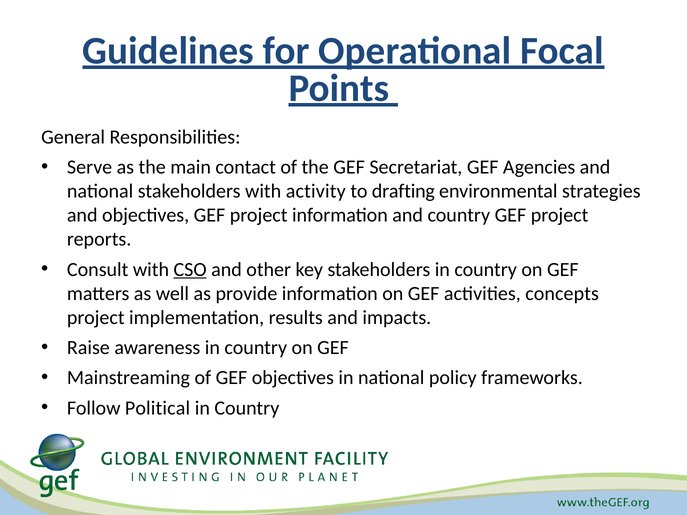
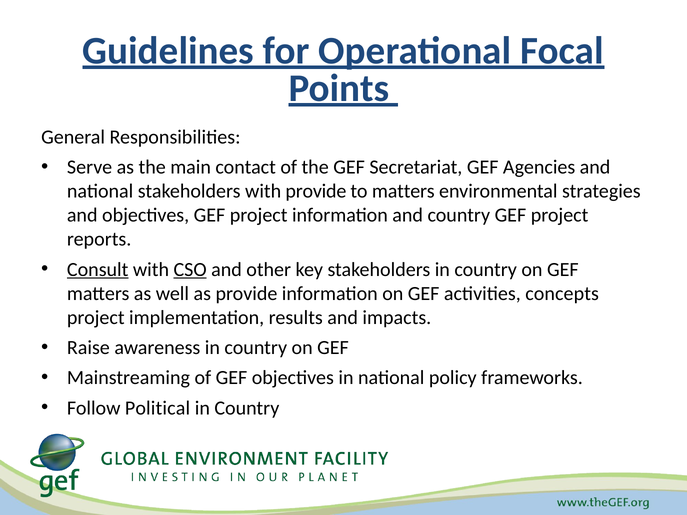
with activity: activity -> provide (316, 191)
to drafting: drafting -> matters (403, 191)
Consult underline: none -> present (98, 270)
